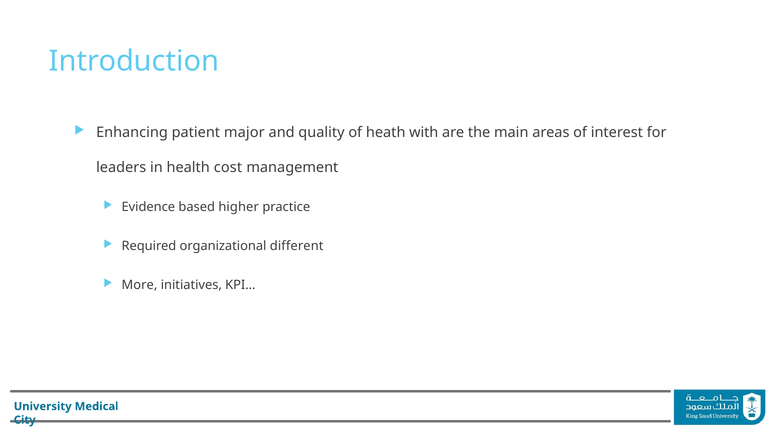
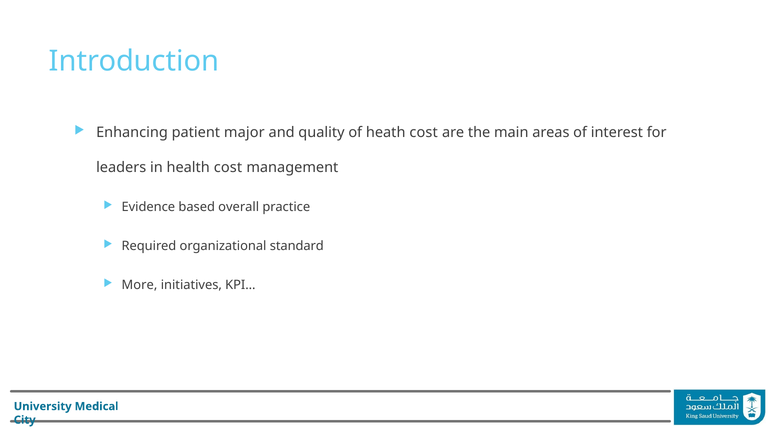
heath with: with -> cost (424, 132)
higher: higher -> overall (239, 207)
different: different -> standard (297, 246)
